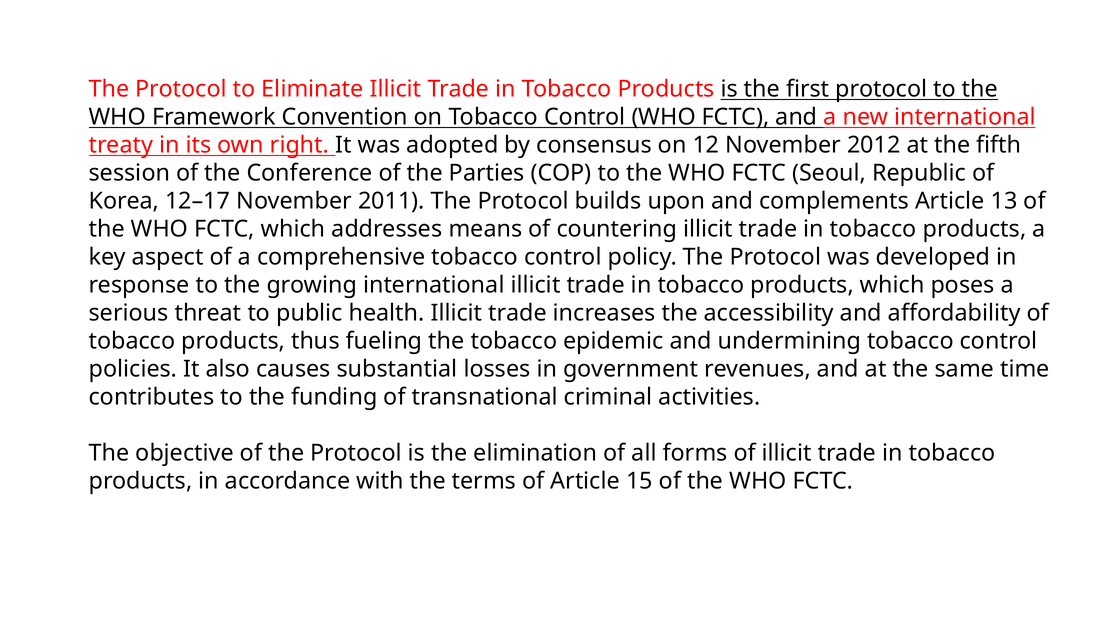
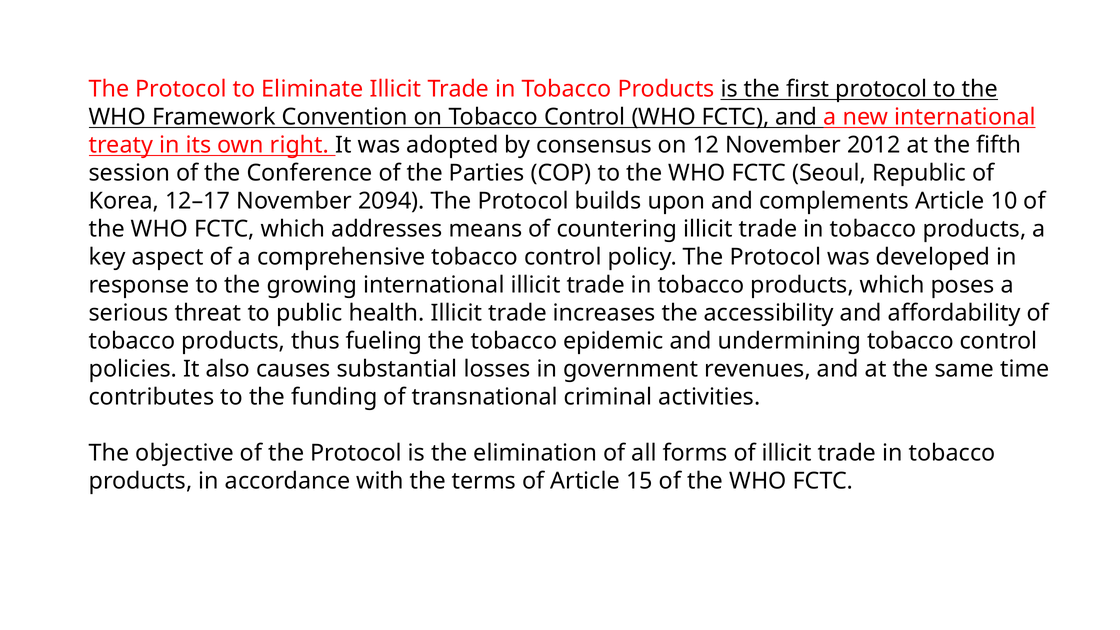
2011: 2011 -> 2094 (391, 201)
13: 13 -> 10 (1004, 201)
